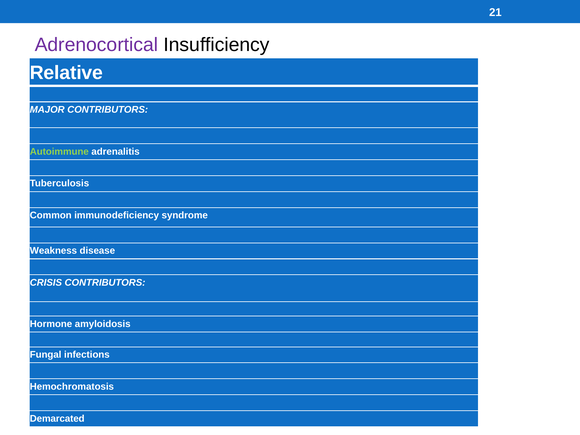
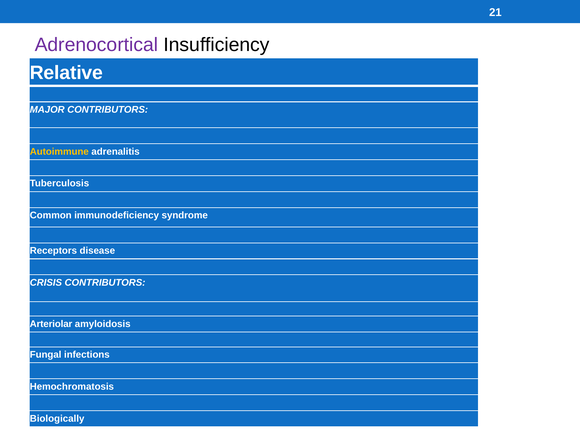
Autoimmune colour: light green -> yellow (59, 152)
Weakness: Weakness -> Receptors (53, 251)
Hormone: Hormone -> Arteriolar (51, 324)
Demarcated: Demarcated -> Biologically (57, 419)
